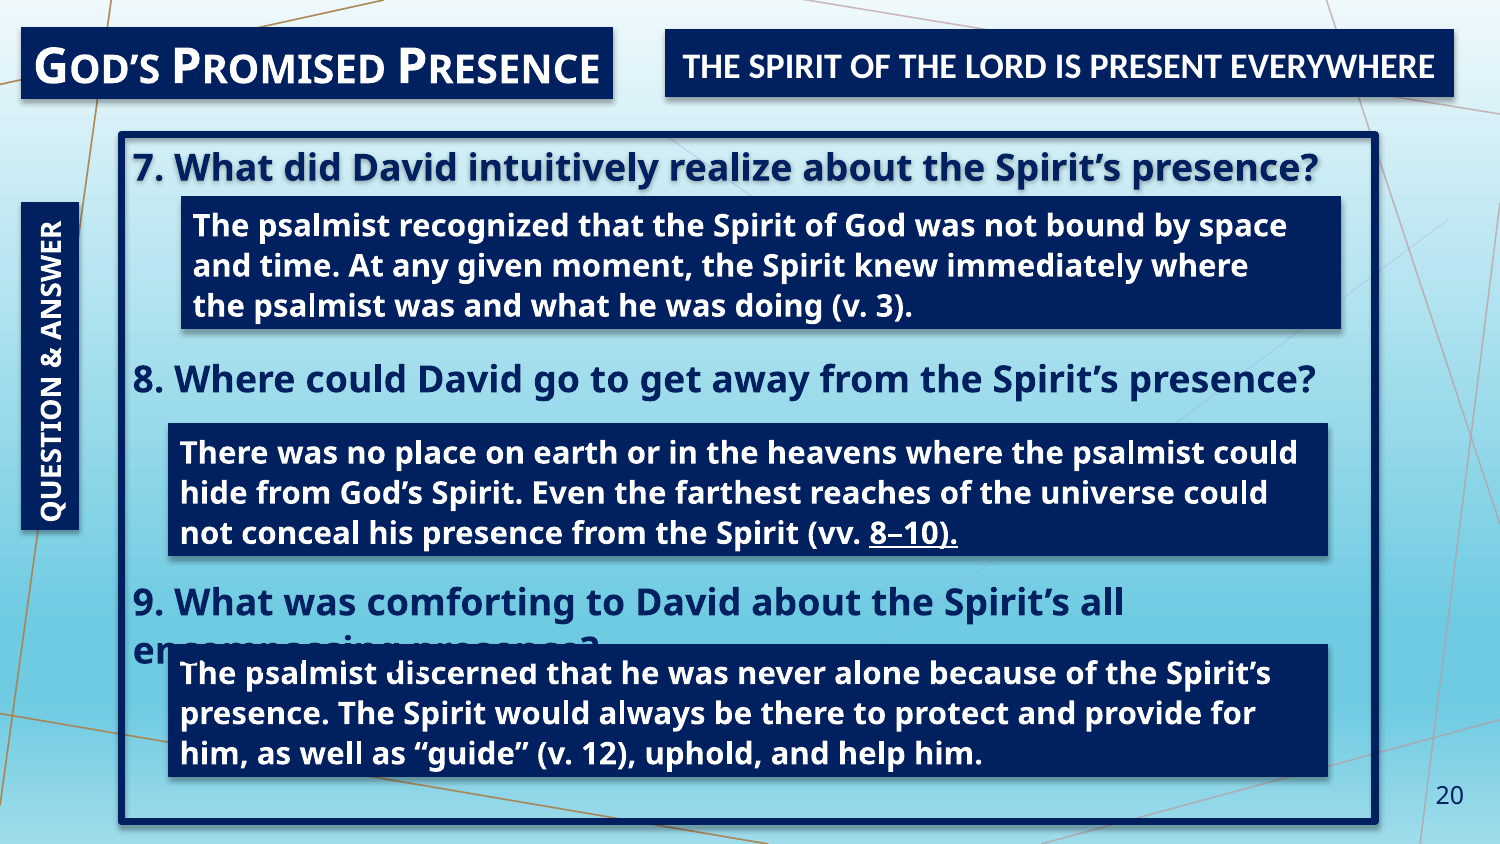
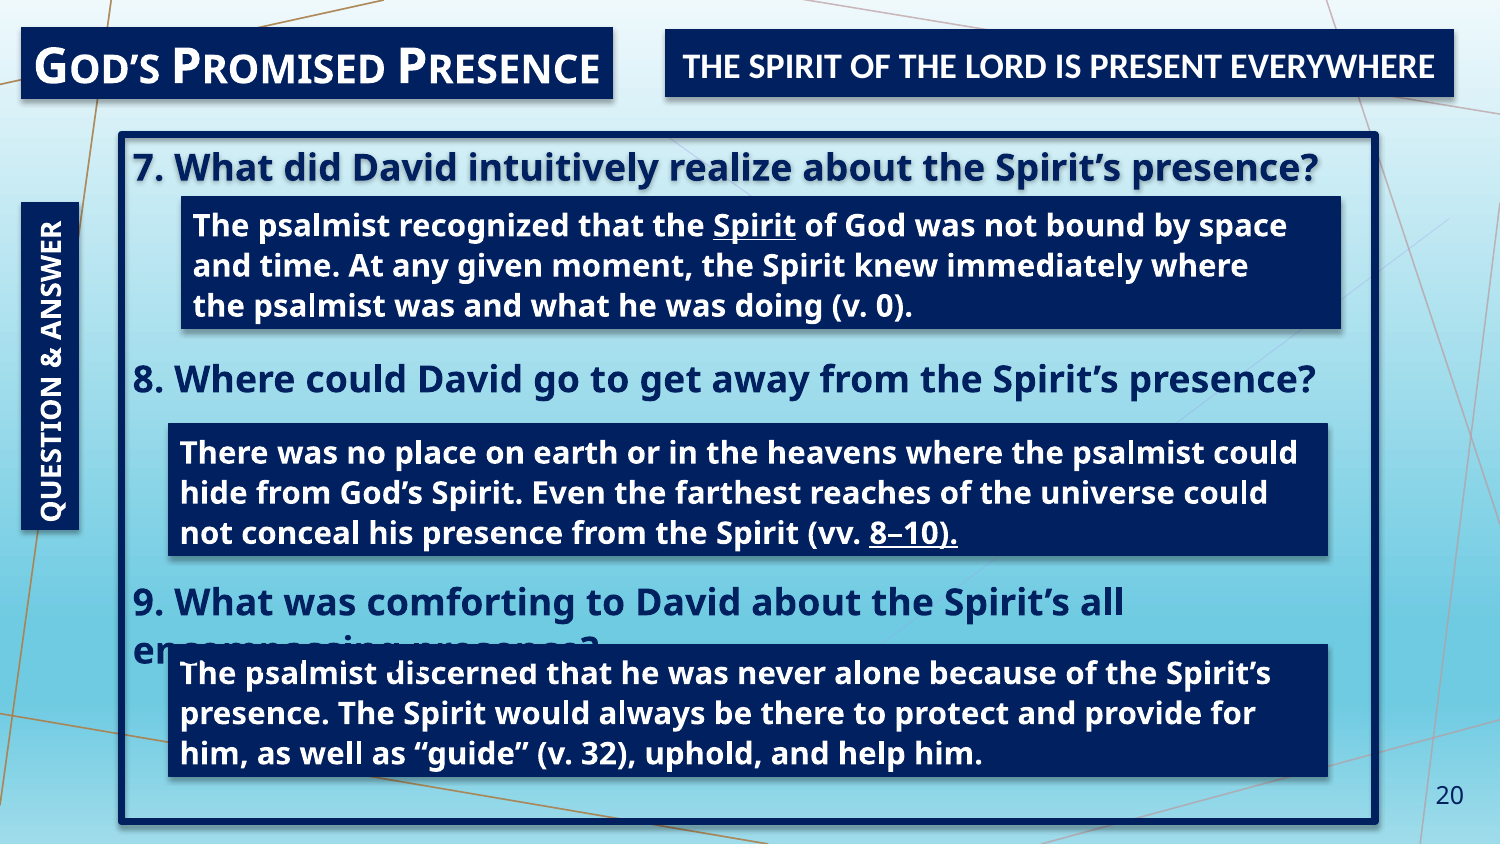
Spirit underline: none -> present (755, 226)
3: 3 -> 0 (894, 306)
12: 12 -> 32 (609, 754)
